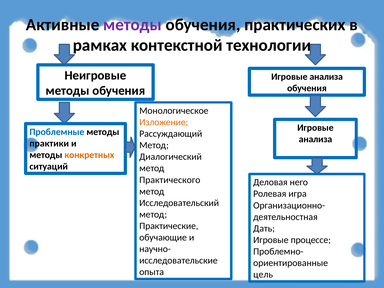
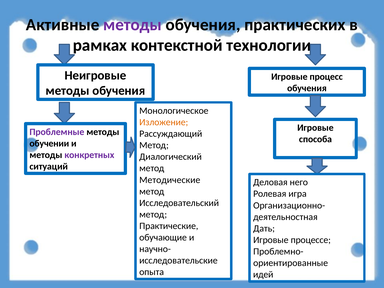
анализа: анализа -> процесс (326, 77)
Проблемные colour: blue -> purple (57, 132)
анализа: анализа -> способа (315, 139)
практики: практики -> обучении (49, 143)
конкретных colour: orange -> purple (89, 155)
Практического: Практического -> Методические (170, 180)
цель: цель -> идей (263, 274)
